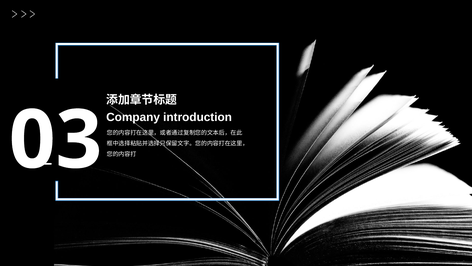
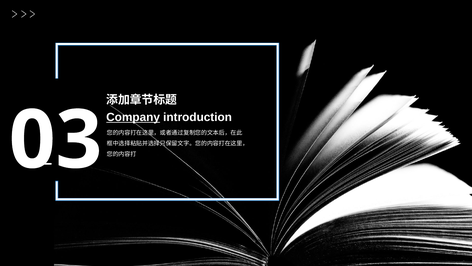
Company underline: none -> present (133, 117)
